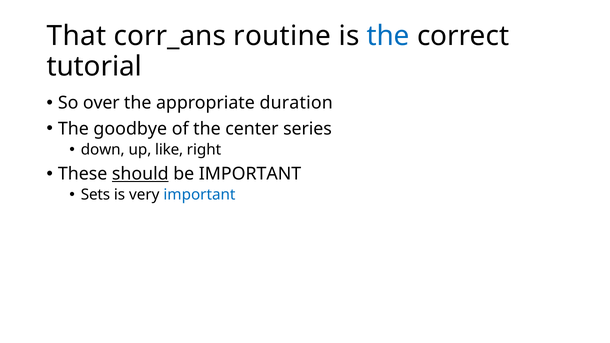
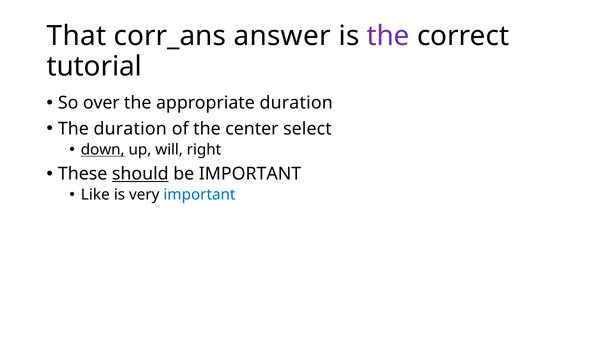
routine: routine -> answer (282, 36)
the colour: blue -> purple (388, 36)
The goodbye: goodbye -> duration (130, 129)
series: series -> select (307, 129)
down underline: none -> present (103, 150)
like: like -> will (169, 150)
Sets: Sets -> Like (95, 195)
